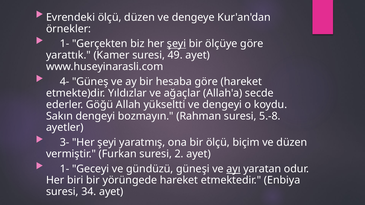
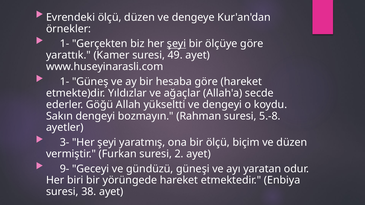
4-: 4- -> 1- (65, 82)
1-: 1- -> 9- (65, 169)
ayı underline: present -> none (234, 169)
34: 34 -> 38 (89, 192)
